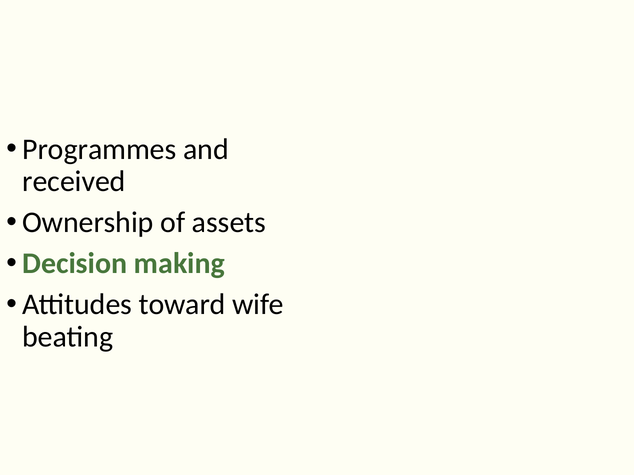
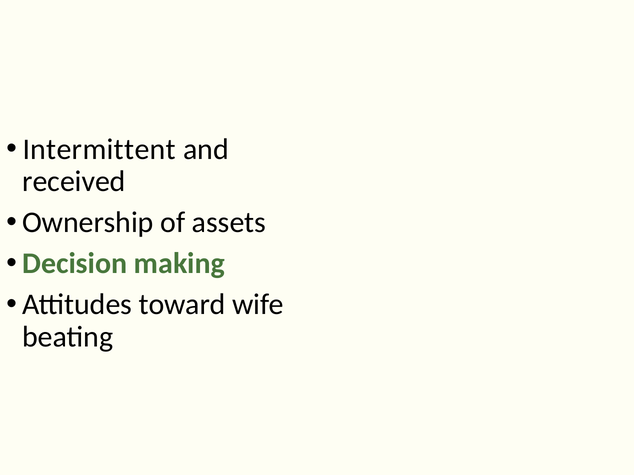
Programmes: Programmes -> Intermittent (99, 149)
